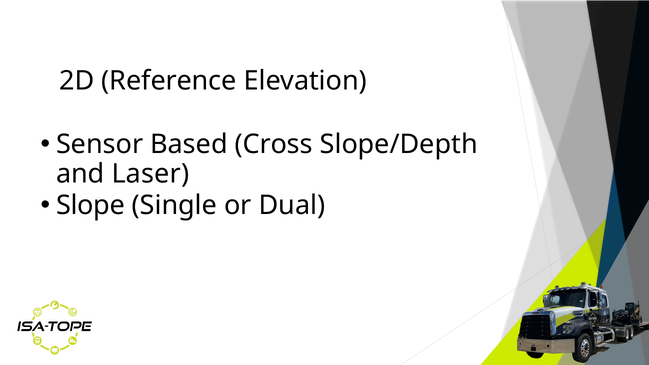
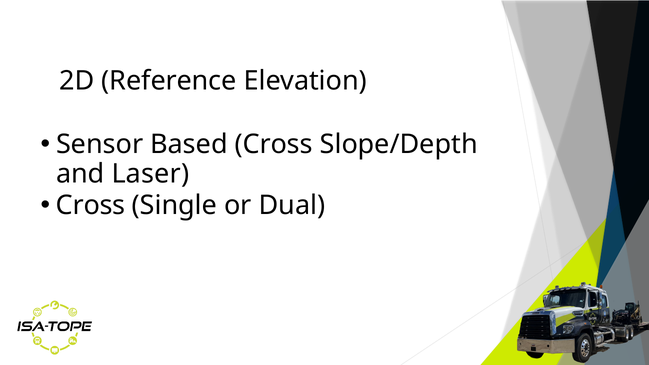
Slope: Slope -> Cross (91, 205)
